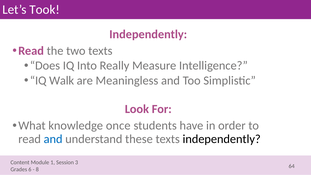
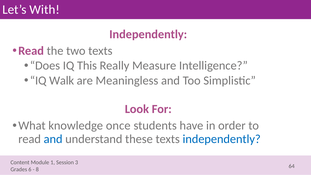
Took: Took -> With (44, 10)
Into: Into -> This (87, 66)
independently colour: black -> blue (222, 139)
